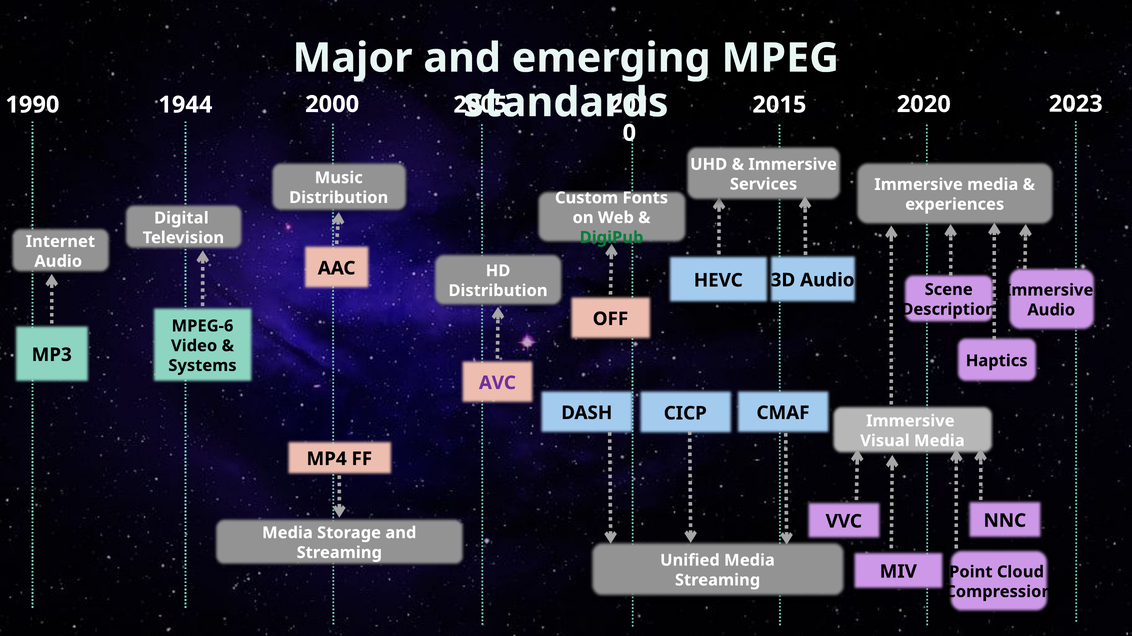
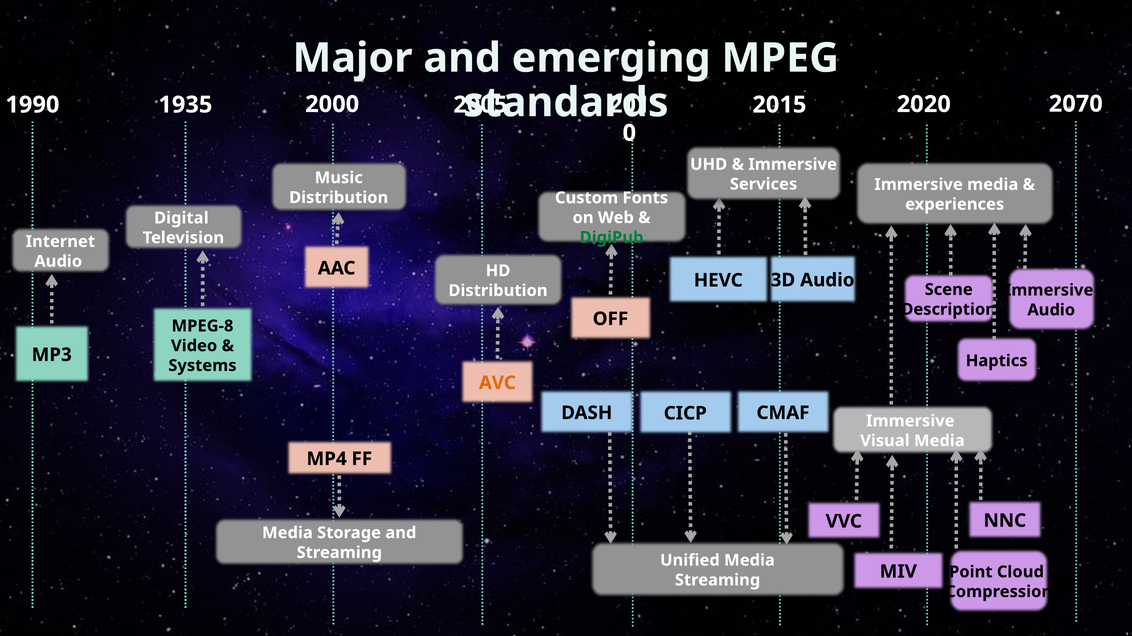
2023: 2023 -> 2070 (1076, 104)
1944: 1944 -> 1935 (185, 105)
MPEG-6: MPEG-6 -> MPEG-8 (203, 326)
AVC colour: purple -> orange (497, 383)
